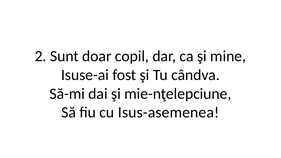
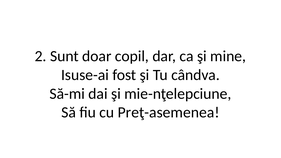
Isus-asemenea: Isus-asemenea -> Preţ-asemenea (169, 112)
